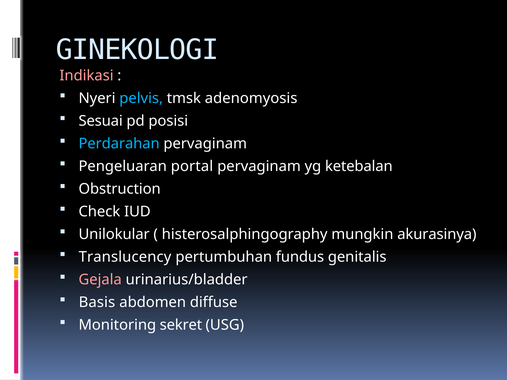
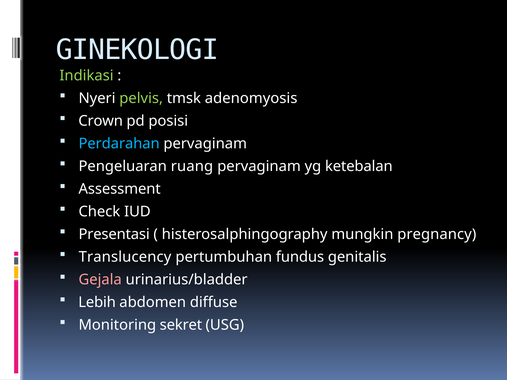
Indikasi colour: pink -> light green (87, 76)
pelvis colour: light blue -> light green (141, 98)
Sesuai: Sesuai -> Crown (101, 121)
portal: portal -> ruang (192, 166)
Obstruction: Obstruction -> Assessment (120, 189)
Unilokular: Unilokular -> Presentasi (114, 235)
akurasinya: akurasinya -> pregnancy (437, 235)
Basis: Basis -> Lebih (97, 303)
